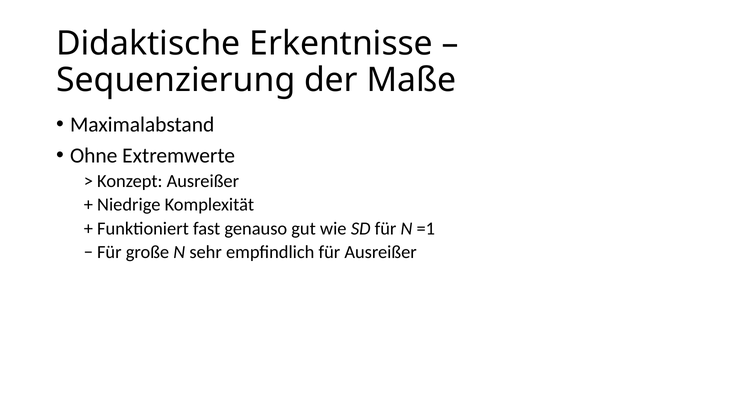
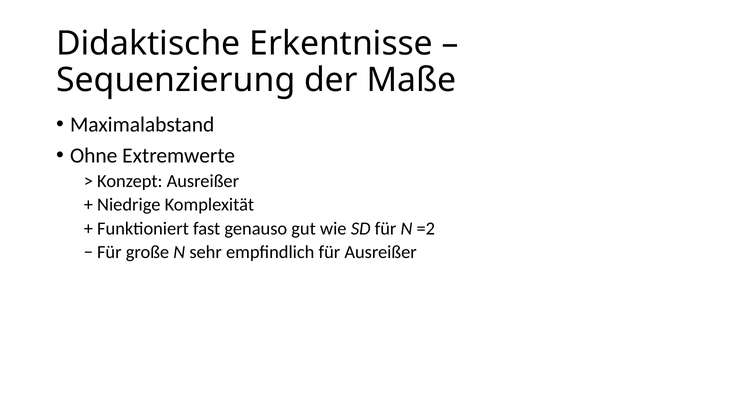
=1: =1 -> =2 (426, 228)
